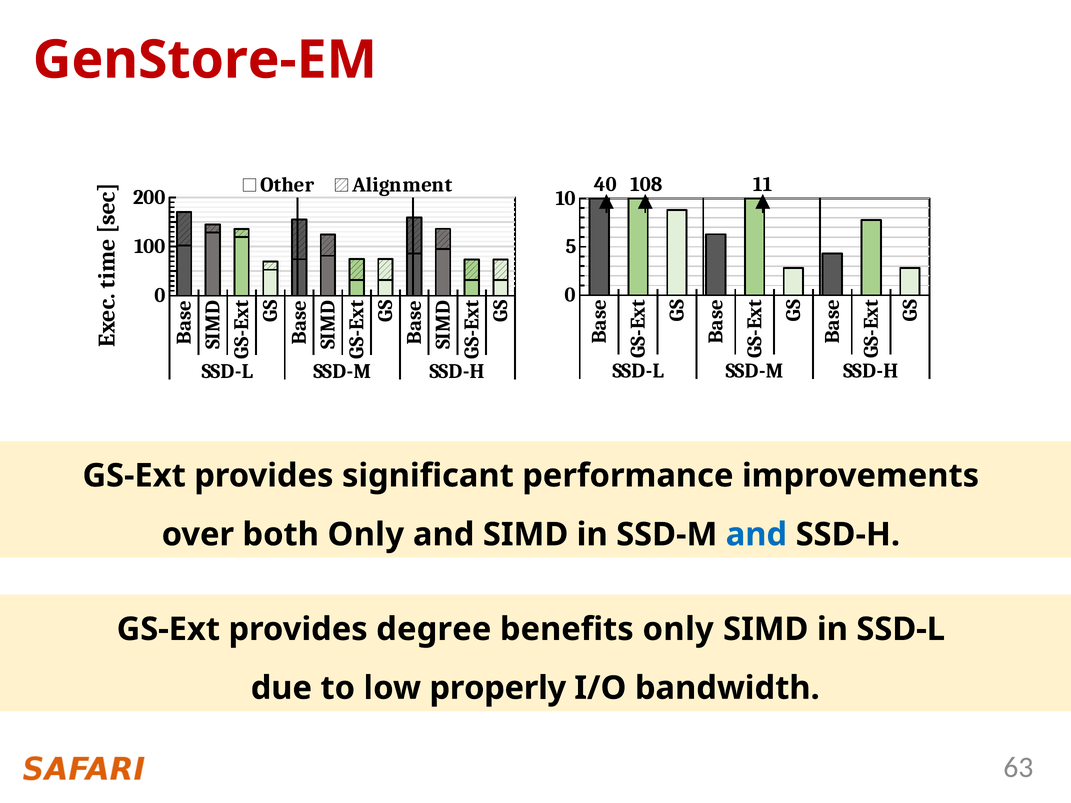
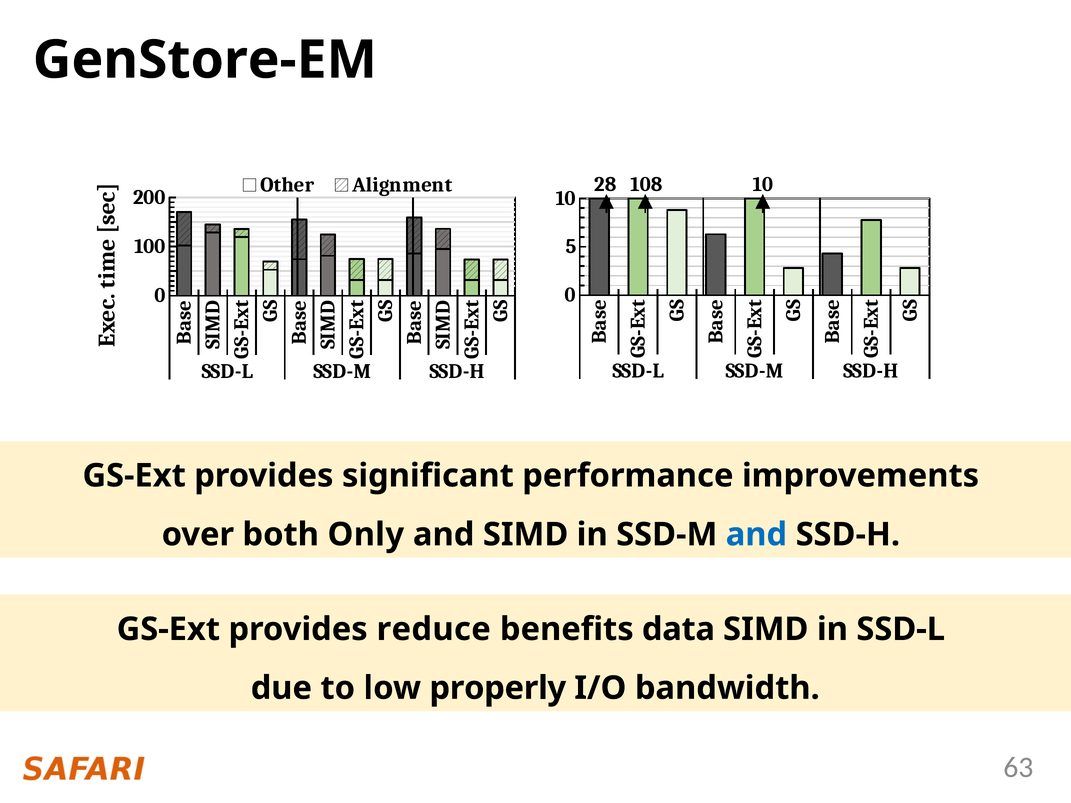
GenStore-EM colour: red -> black (205, 60)
40: 40 -> 28 (605, 184)
108 11: 11 -> 10 (763, 184)
degree: degree -> reduce (434, 629)
benefits only: only -> data (678, 629)
